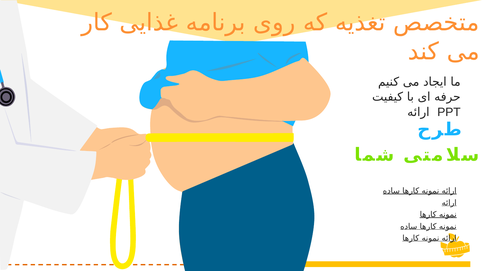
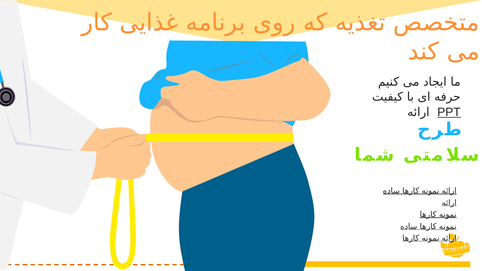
PPT underline: none -> present (449, 112)
